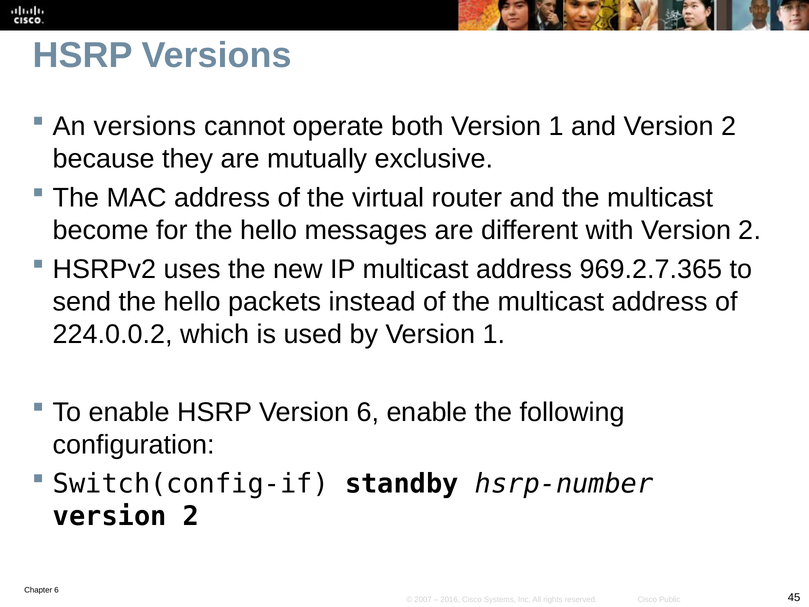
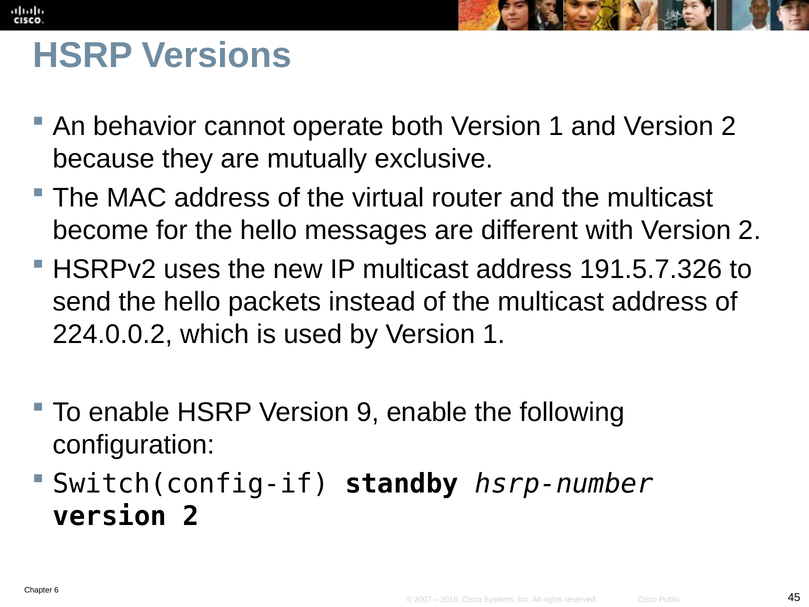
An versions: versions -> behavior (145, 126)
969.2.7.365: 969.2.7.365 -> 191.5.7.326 (651, 269)
Version 6: 6 -> 9 (368, 412)
